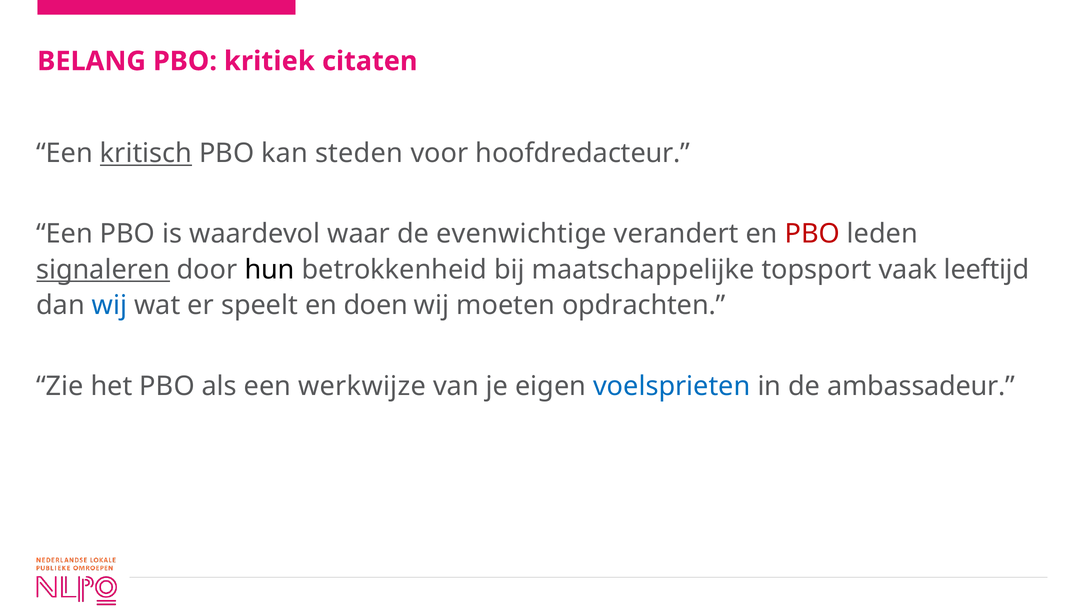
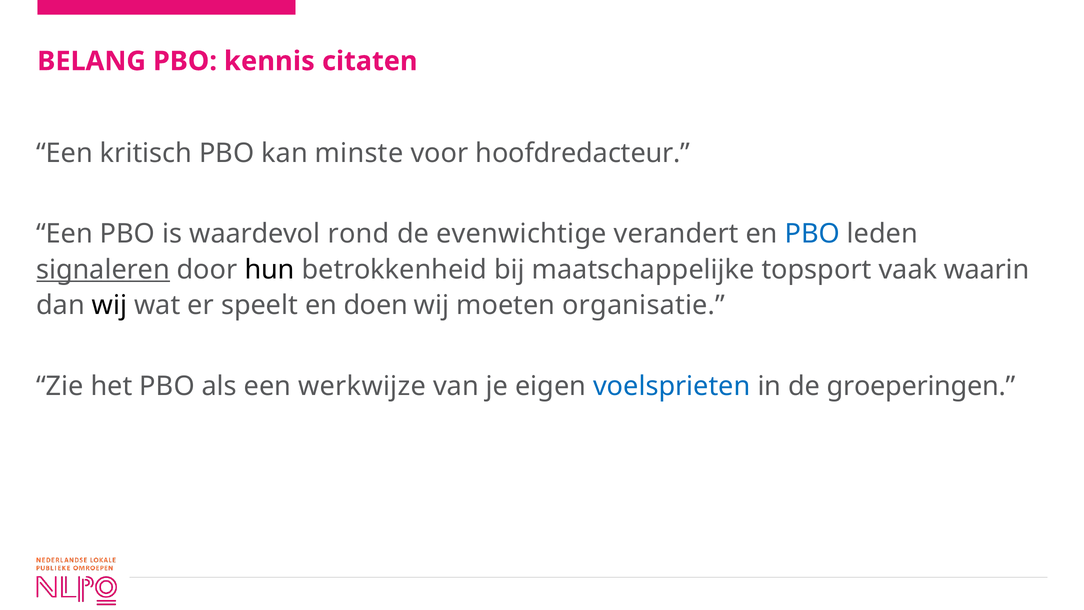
kritiek: kritiek -> kennis (269, 61)
kritisch underline: present -> none (146, 153)
steden: steden -> minste (359, 153)
waar: waar -> rond (359, 234)
PBO colour: red -> blue (812, 234)
leeftijd: leeftijd -> waarin (987, 270)
wij colour: blue -> black (109, 305)
opdrachten: opdrachten -> organisatie (644, 305)
ambassadeur: ambassadeur -> groeperingen (921, 386)
